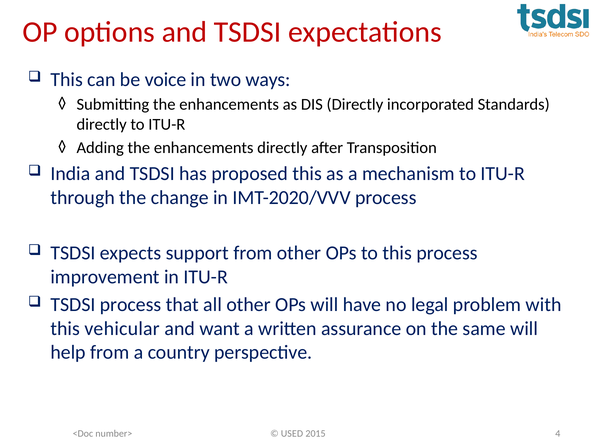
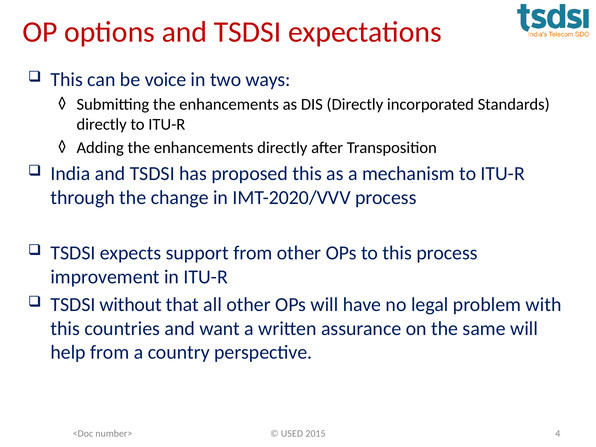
TSDSI process: process -> without (131, 305)
vehicular: vehicular -> countries (122, 329)
